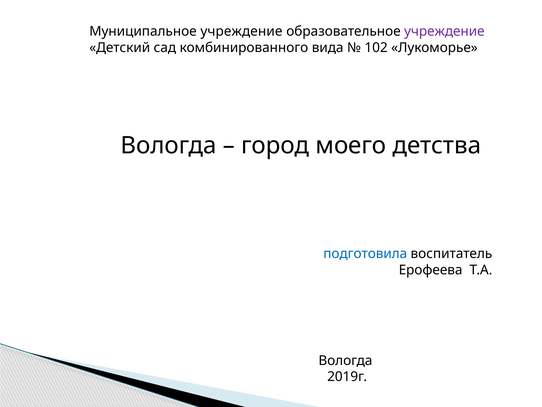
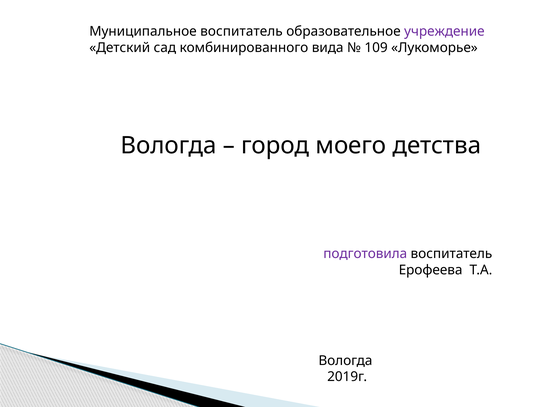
Муниципальное учреждение: учреждение -> воспитатель (241, 31)
102: 102 -> 109 (376, 48)
подготовила colour: blue -> purple (365, 253)
